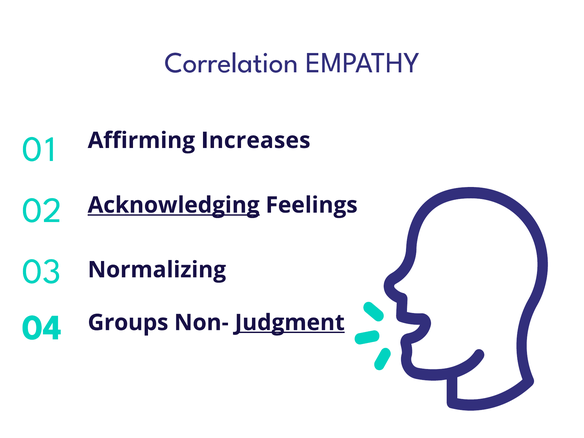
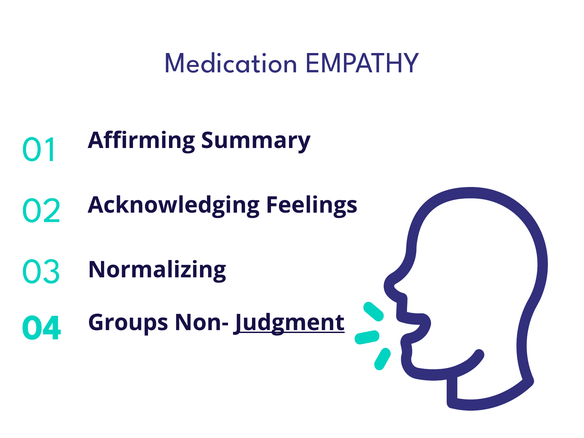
Correlation: Correlation -> Medication (231, 63)
Increases: Increases -> Summary (256, 140)
Acknowledging underline: present -> none (174, 205)
